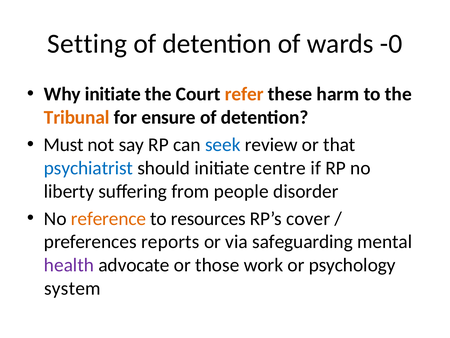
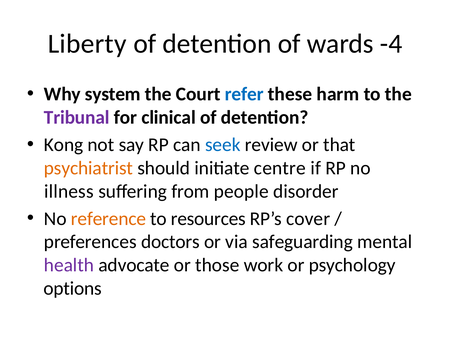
Setting: Setting -> Liberty (87, 44)
-0: -0 -> -4 (391, 44)
Why initiate: initiate -> system (113, 94)
refer colour: orange -> blue (244, 94)
Tribunal colour: orange -> purple (77, 117)
ensure: ensure -> clinical (169, 117)
Must: Must -> Kong (64, 145)
psychiatrist colour: blue -> orange (89, 168)
liberty: liberty -> illness (69, 191)
reports: reports -> doctors (170, 242)
system: system -> options (73, 288)
